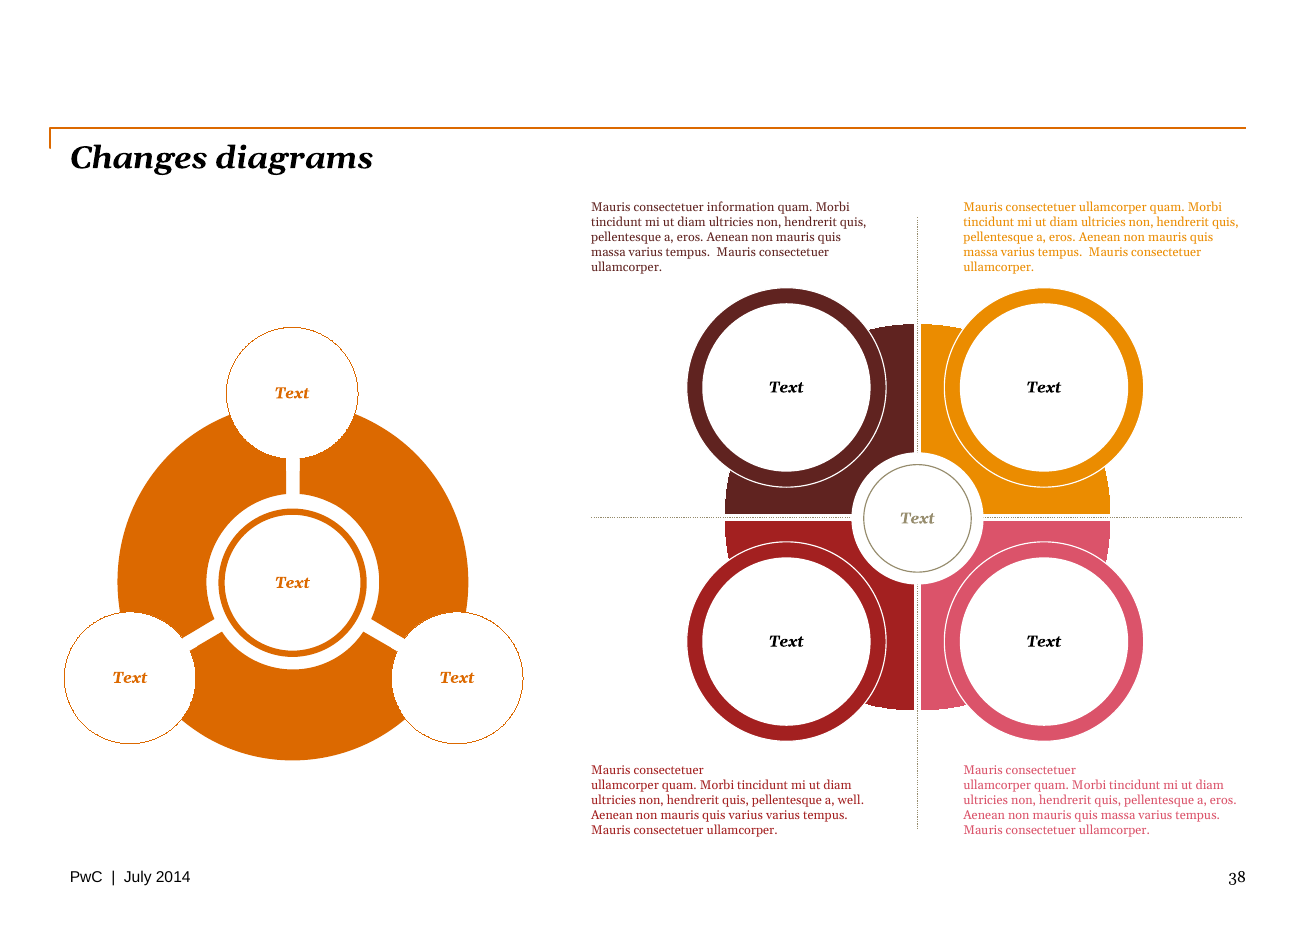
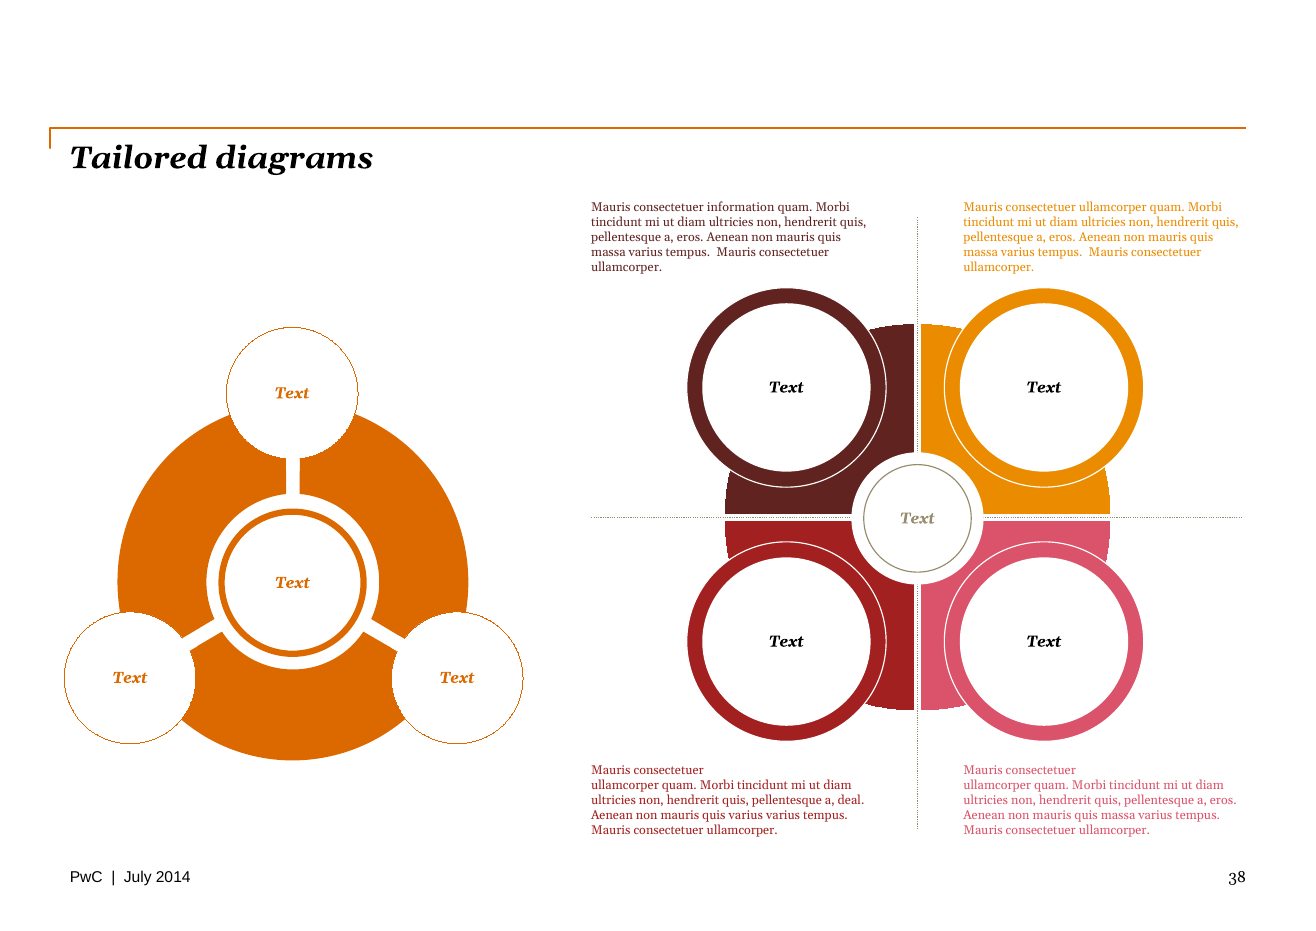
Changes: Changes -> Tailored (138, 158)
well: well -> deal (851, 800)
